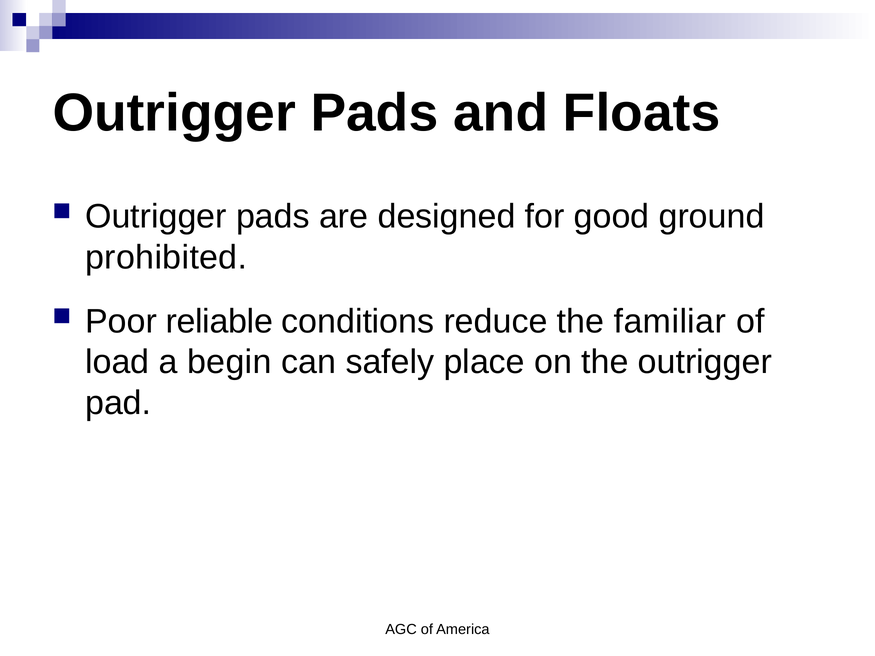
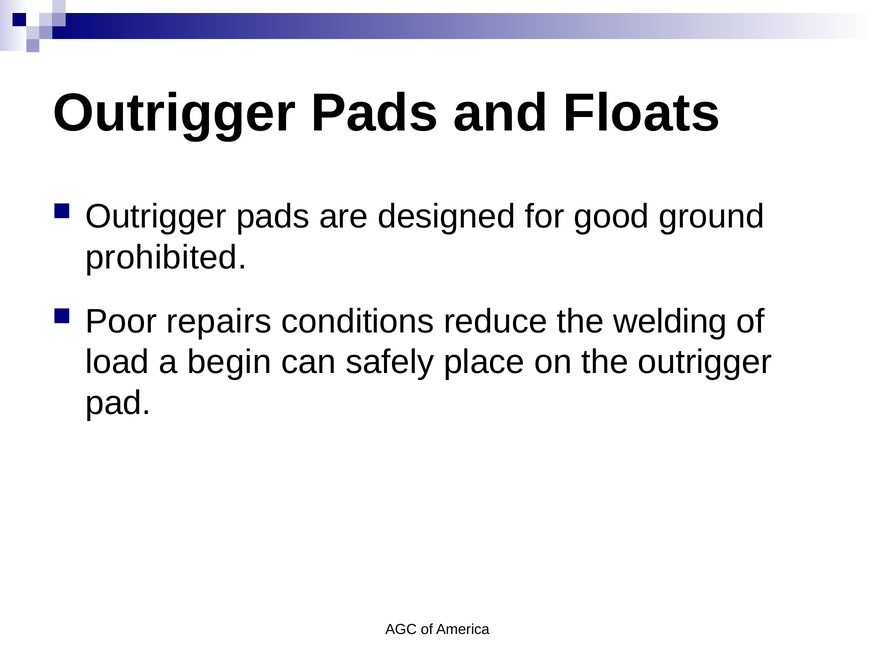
reliable: reliable -> repairs (219, 322)
familiar: familiar -> welding (670, 322)
